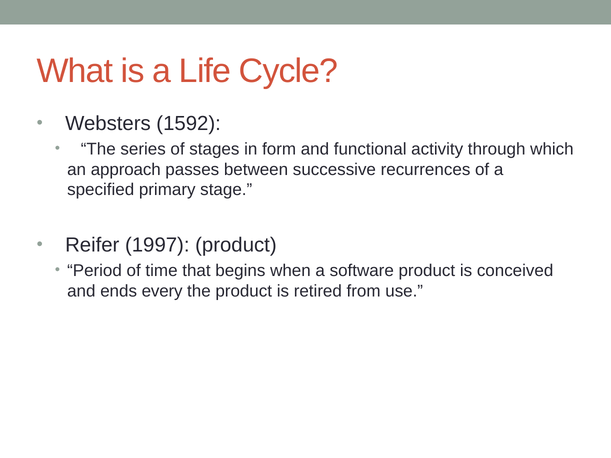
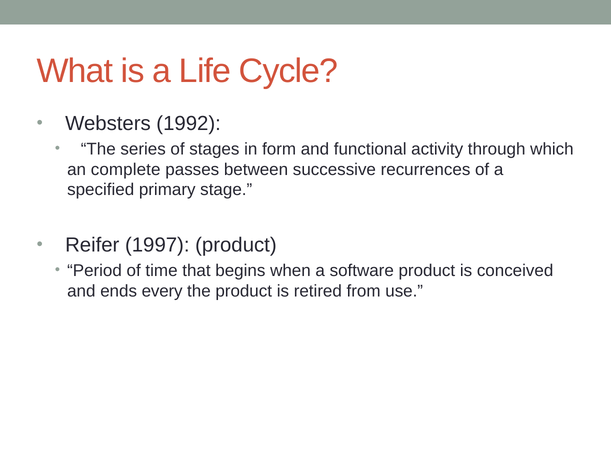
1592: 1592 -> 1992 (189, 124)
approach: approach -> complete (126, 170)
